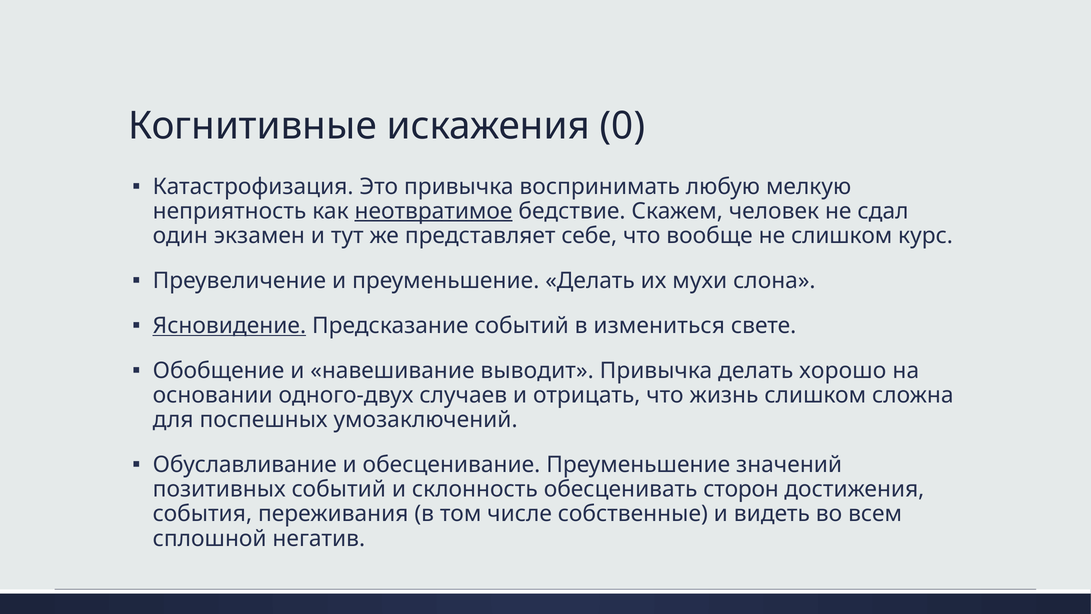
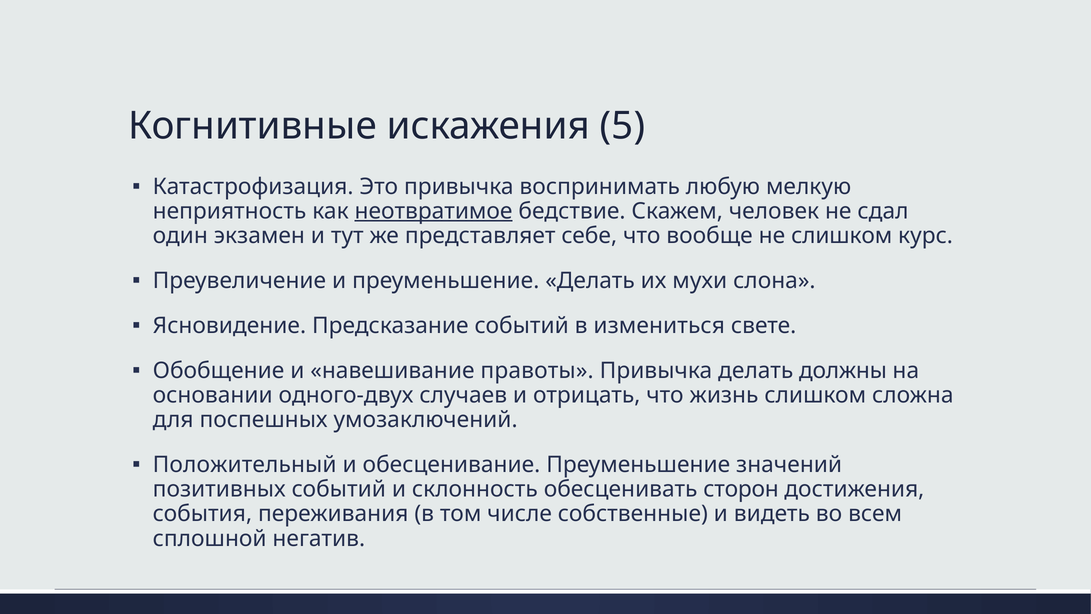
0: 0 -> 5 (622, 126)
Ясновидение underline: present -> none (229, 326)
выводит: выводит -> правоты (537, 371)
хорошо: хорошо -> должны (843, 371)
Обуславливание: Обуславливание -> Положительный (245, 465)
